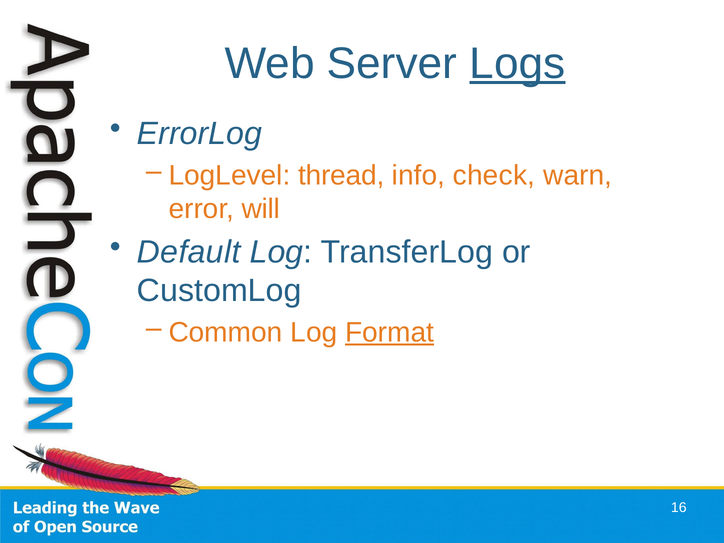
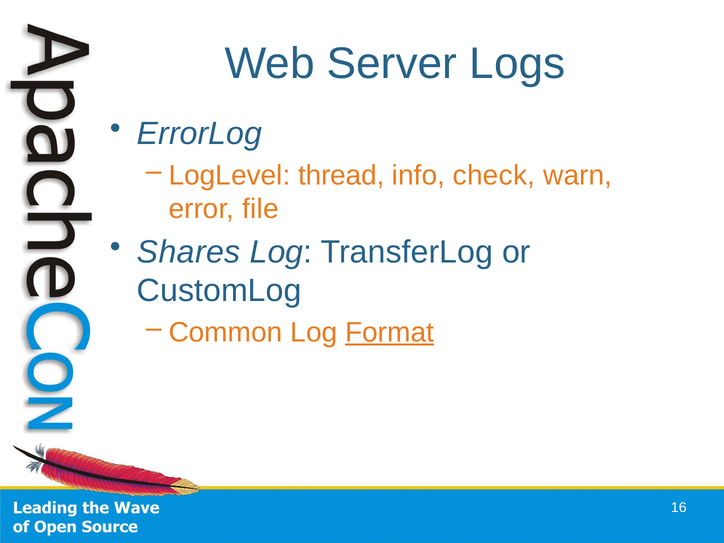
Logs underline: present -> none (517, 63)
will: will -> file (260, 209)
Default: Default -> Shares (189, 252)
